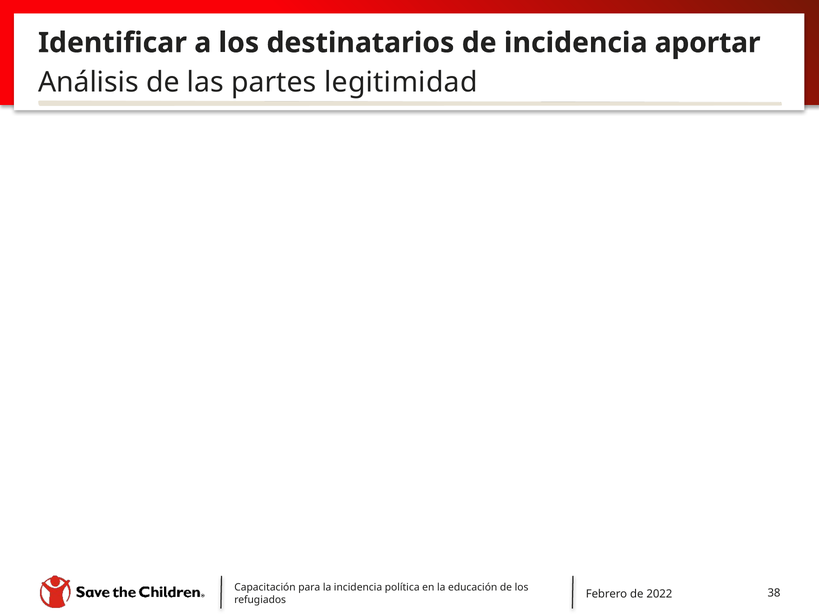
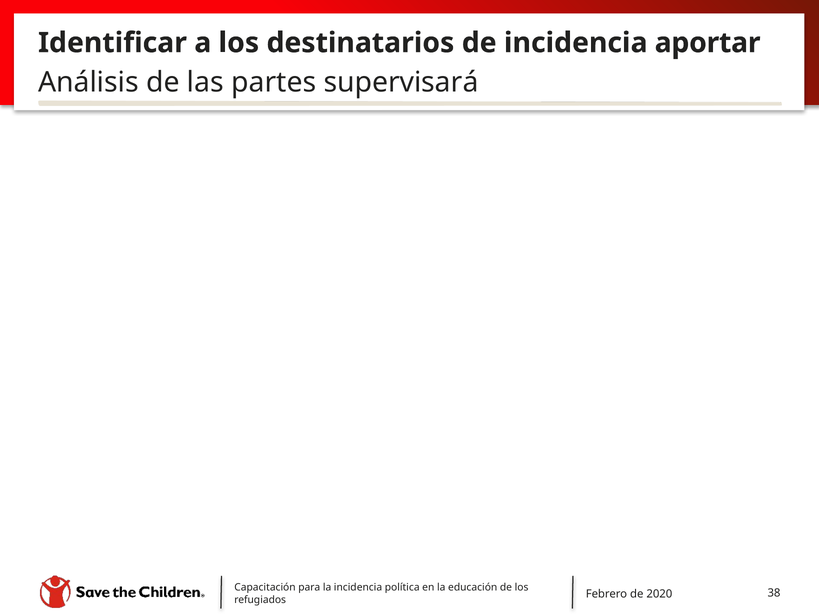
legitimidad: legitimidad -> supervisará (401, 82)
2022: 2022 -> 2020 (659, 594)
